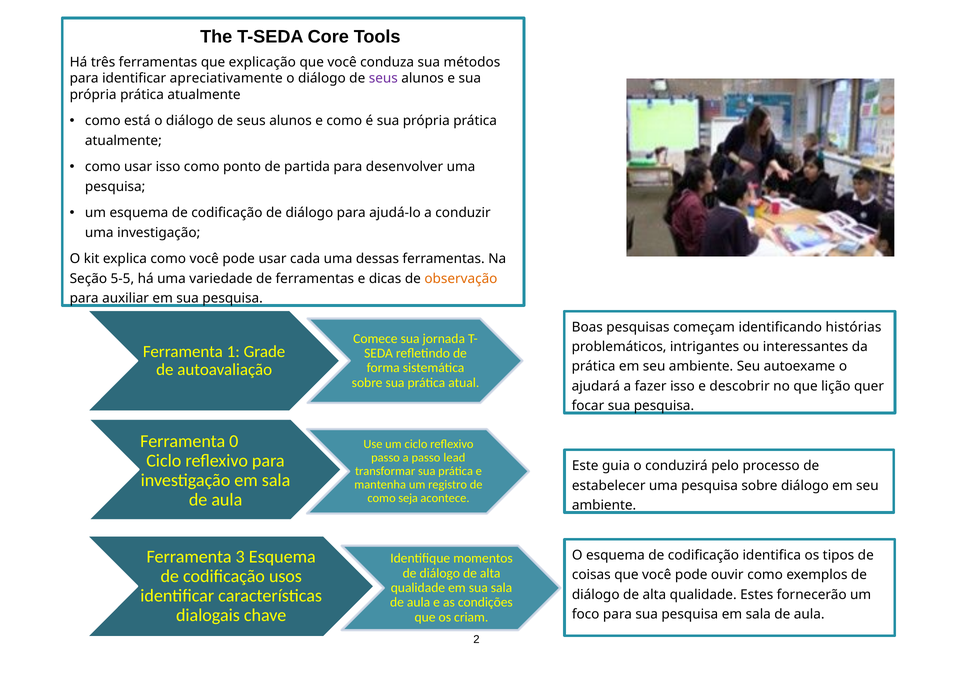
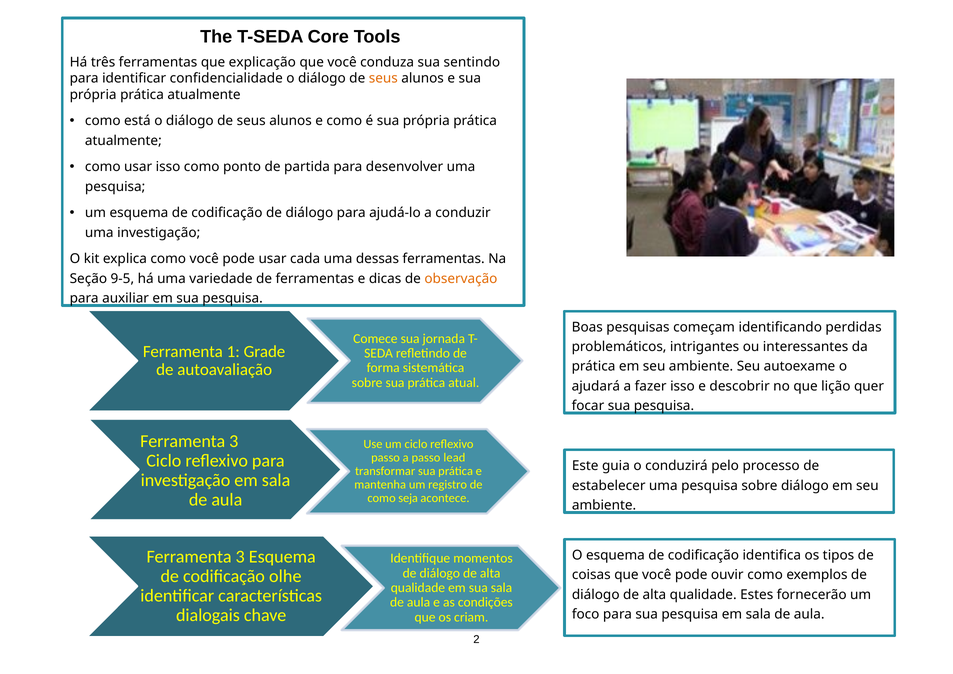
métodos: métodos -> sentindo (472, 62)
apreciativamente: apreciativamente -> confidencialidade (226, 78)
seus colour: purple -> orange (383, 78)
5-5: 5-5 -> 9-5 (122, 279)
histórias: histórias -> perdidas (854, 327)
0: 0 -> 3 (234, 441)
usos: usos -> olhe (285, 576)
